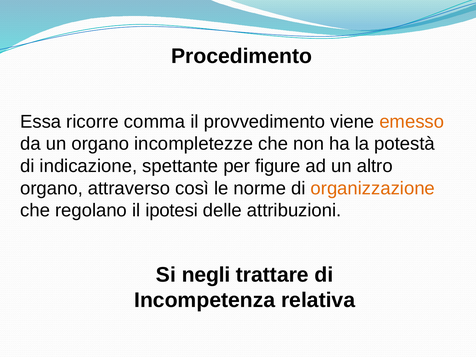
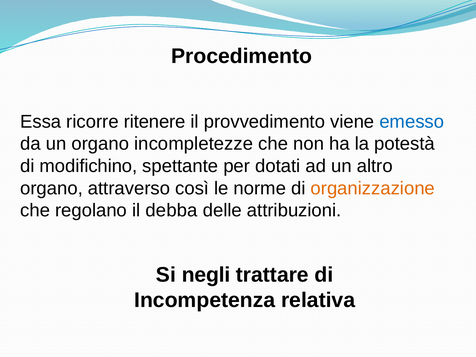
comma: comma -> ritenere (155, 122)
emesso colour: orange -> blue (412, 122)
indicazione: indicazione -> modifichino (88, 166)
figure: figure -> dotati (278, 166)
ipotesi: ipotesi -> debba (171, 210)
